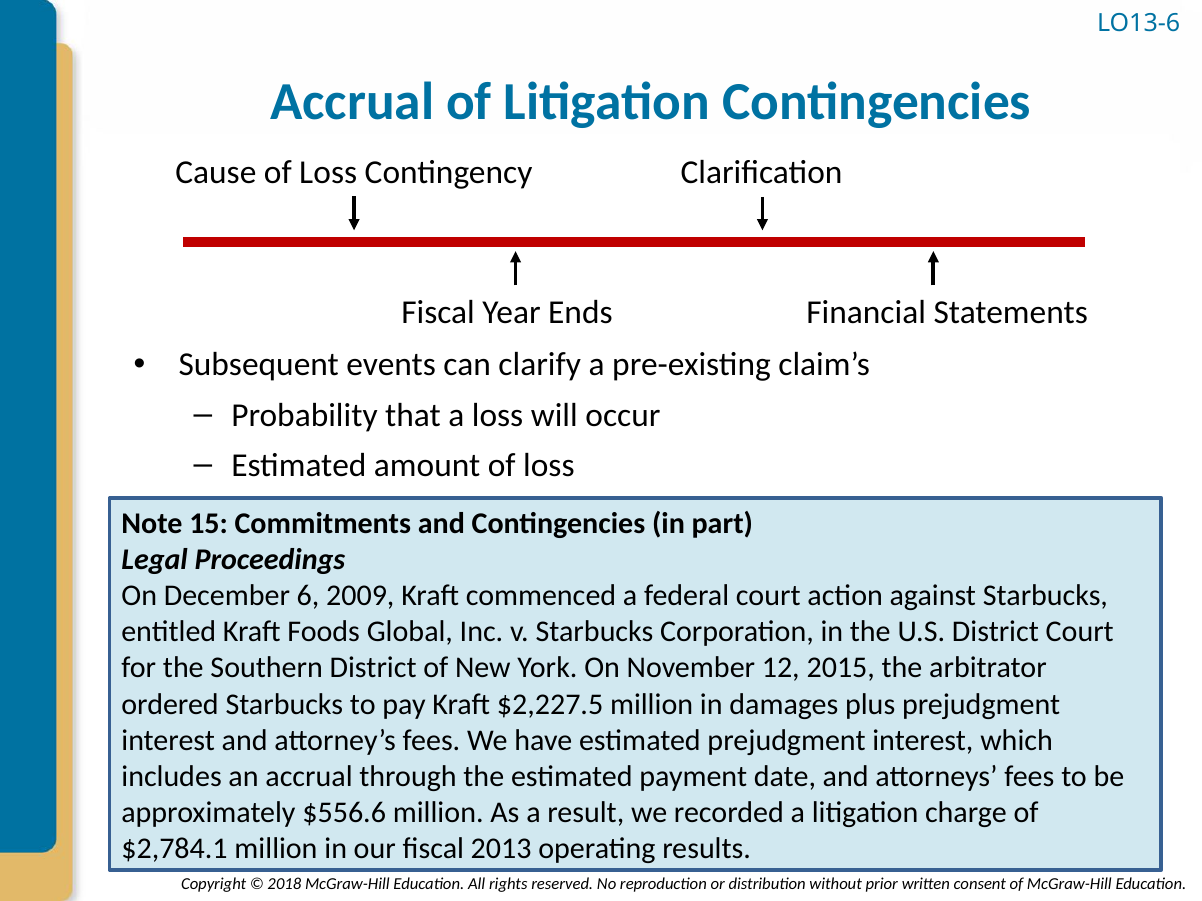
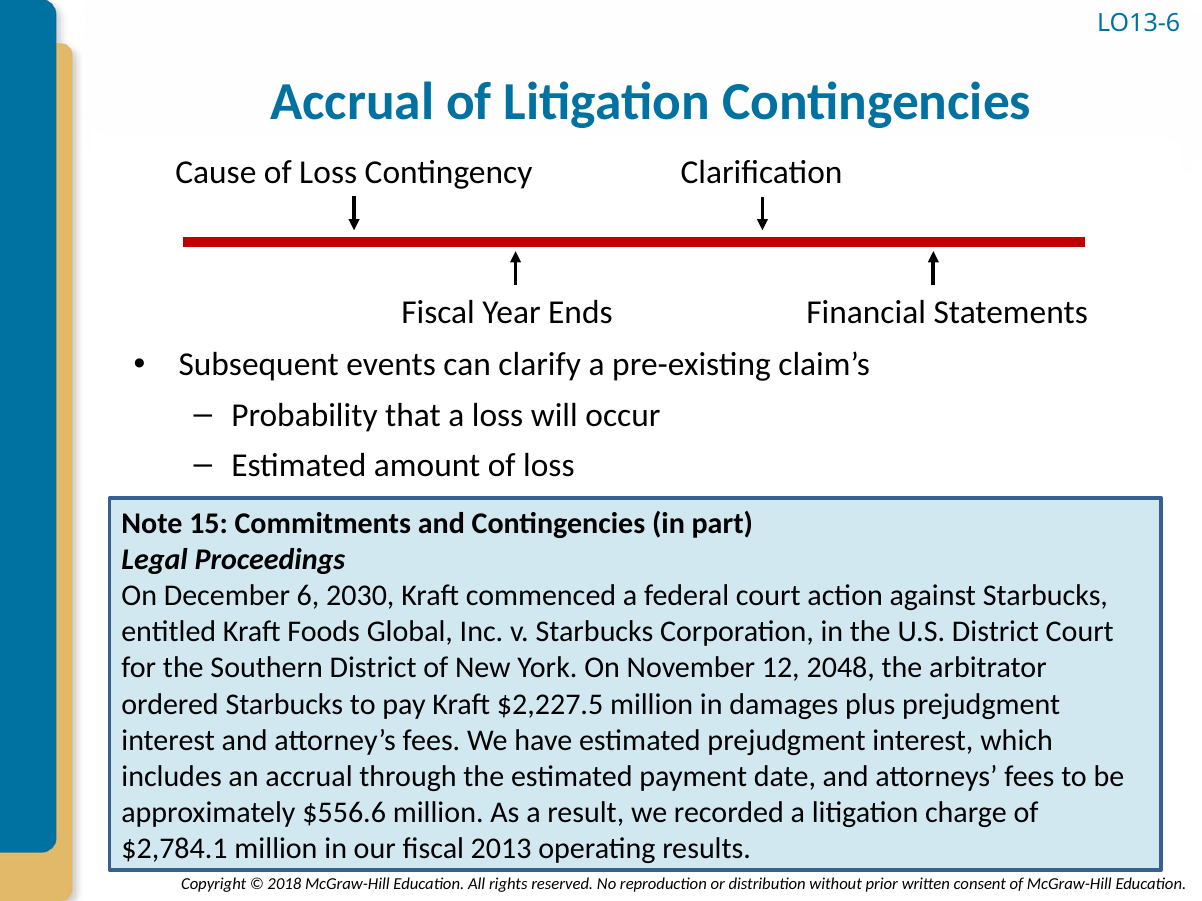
2009: 2009 -> 2030 (360, 596)
2015: 2015 -> 2048 (841, 668)
